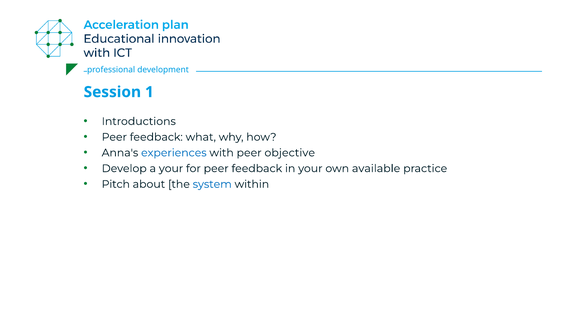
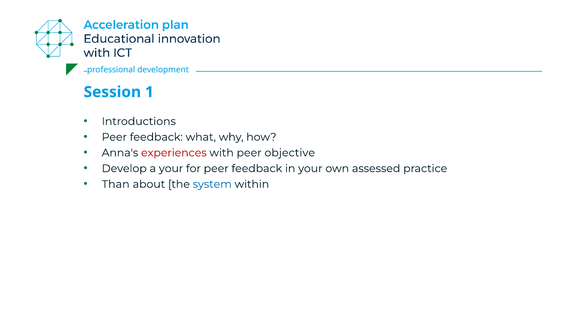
experiences colour: blue -> red (174, 153)
available: available -> assessed (376, 169)
Pitch: Pitch -> Than (116, 184)
